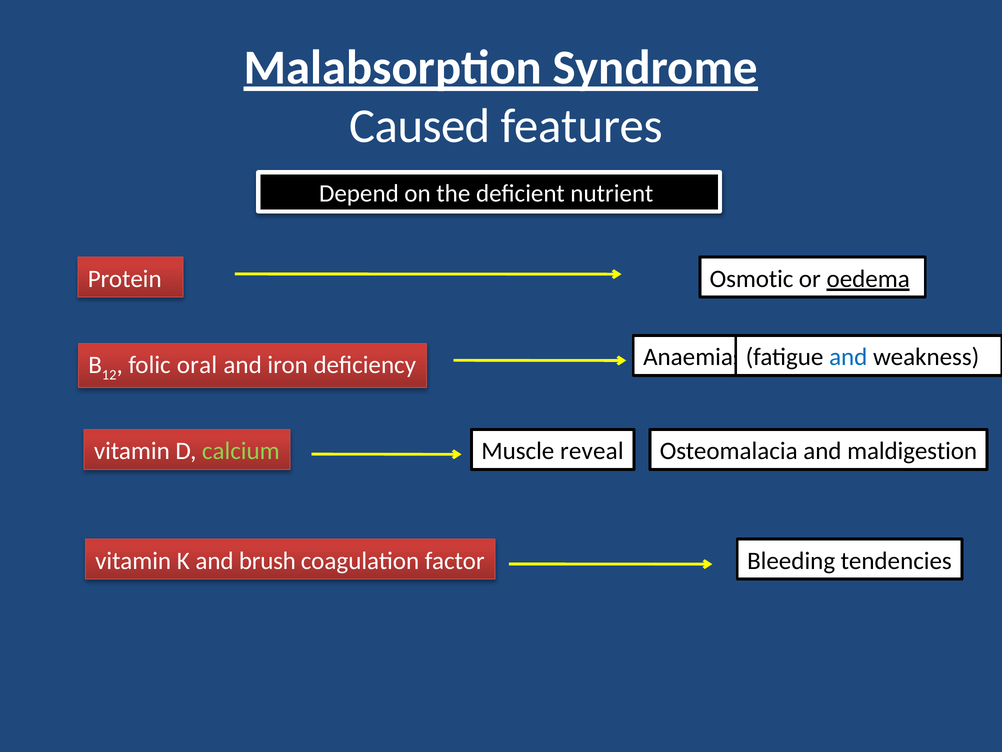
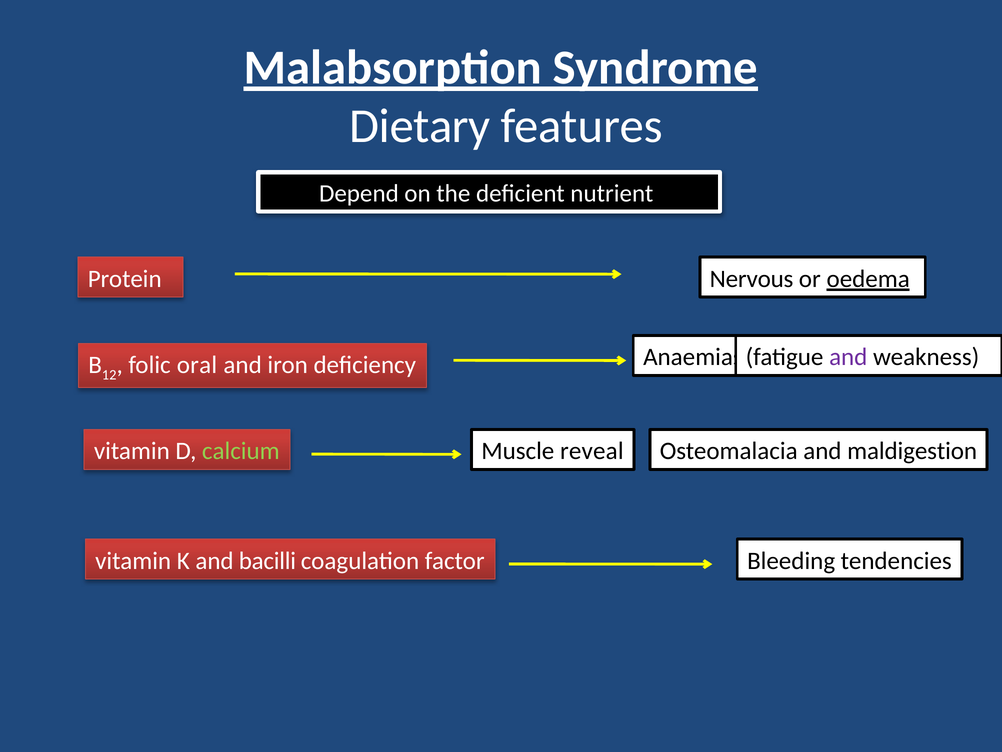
Caused: Caused -> Dietary (420, 126)
Osmotic: Osmotic -> Nervous (752, 279)
and colour: blue -> purple (848, 357)
brush: brush -> bacilli (267, 560)
